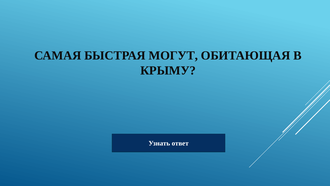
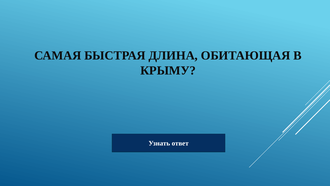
МОГУТ: МОГУТ -> ДЛИНА (173, 55)
